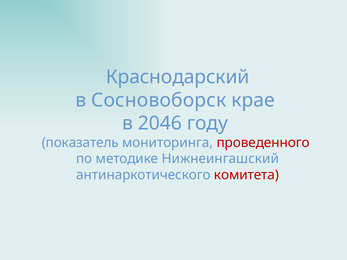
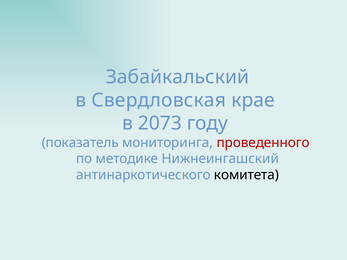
Краснодарский: Краснодарский -> Забайкальский (177, 77)
Сосновоборск: Сосновоборск -> Свердловская (159, 100)
2046: 2046 -> 2073 (160, 123)
комитета colour: red -> black (246, 175)
